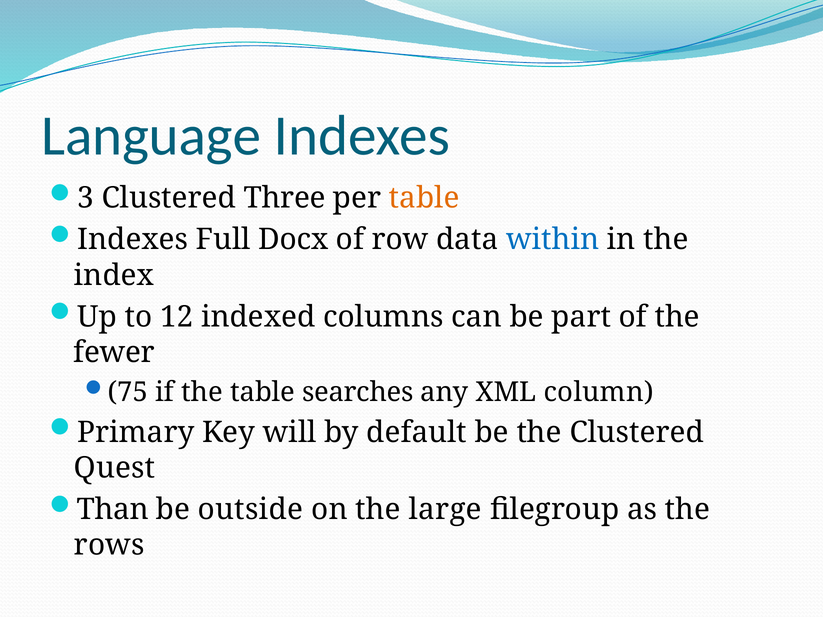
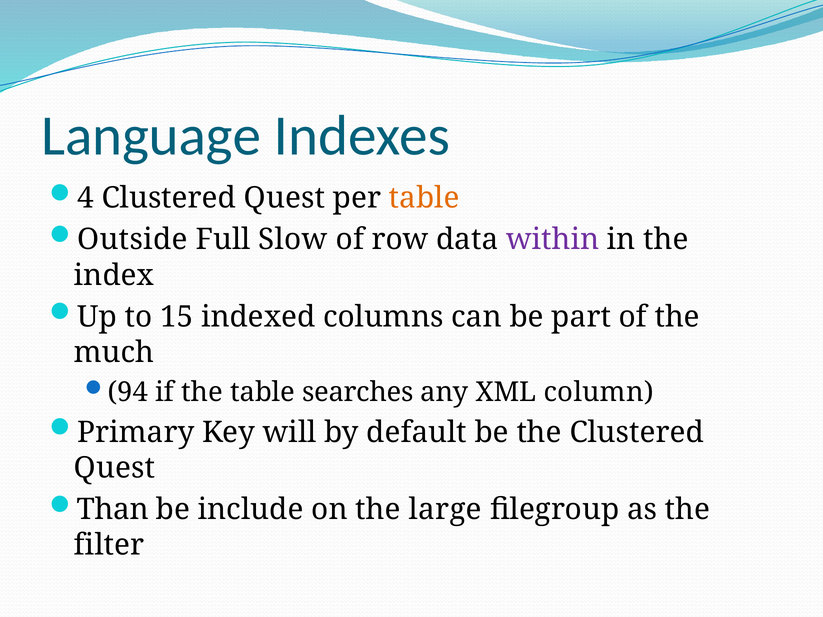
3: 3 -> 4 (86, 198)
Three: Three -> Quest (284, 198)
Indexes: Indexes -> Outside (133, 240)
Docx: Docx -> Slow (293, 240)
within colour: blue -> purple (553, 240)
12: 12 -> 15 (177, 317)
fewer: fewer -> much (114, 353)
75: 75 -> 94 (128, 392)
outside: outside -> include (251, 510)
rows: rows -> filter (109, 545)
